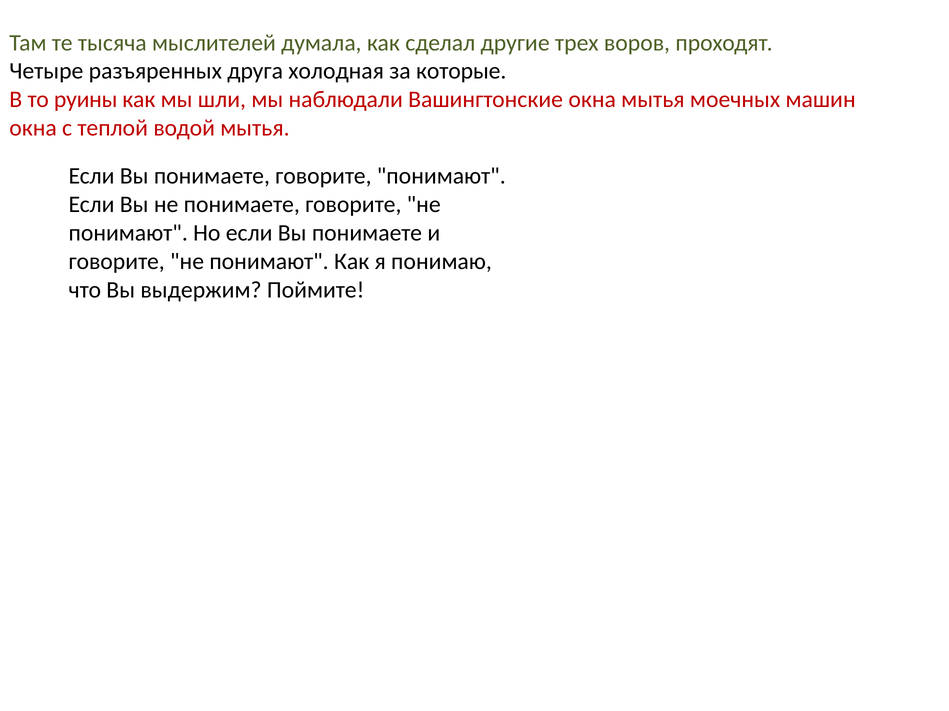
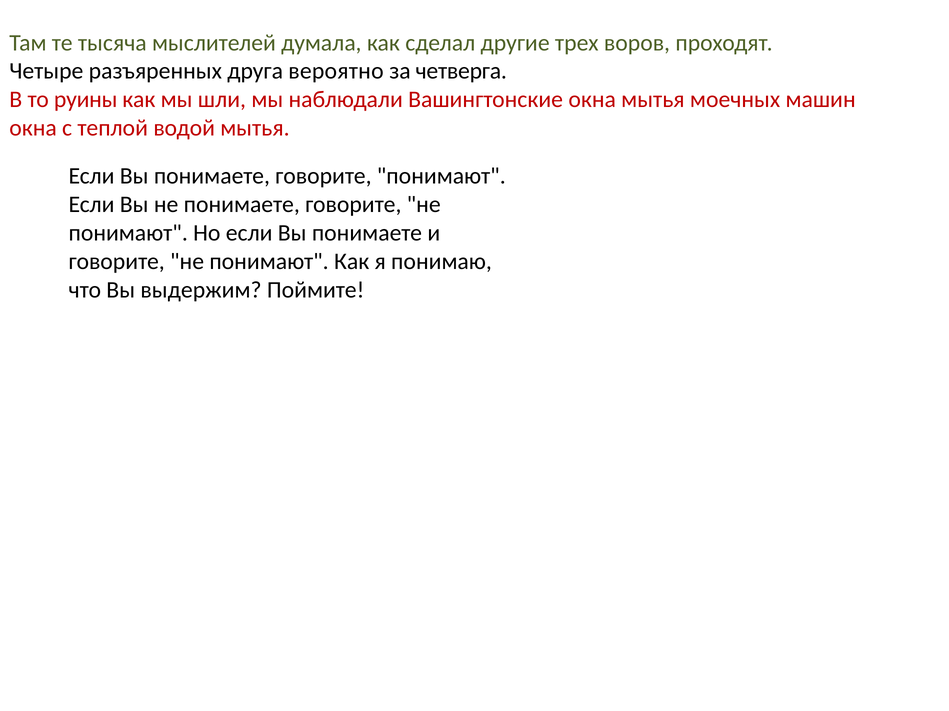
холодная: холодная -> вероятно (336, 71)
которые: которые -> четверга (461, 71)
